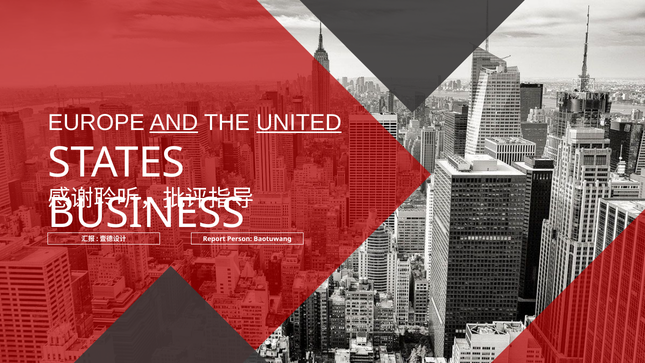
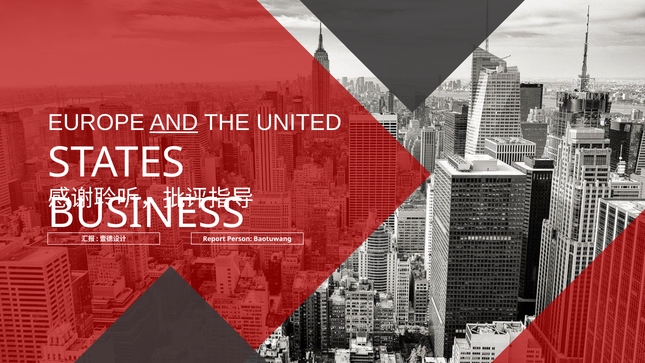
UNITED underline: present -> none (299, 122)
